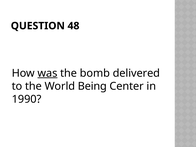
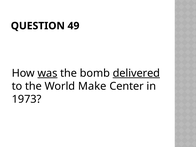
48: 48 -> 49 (73, 26)
delivered underline: none -> present (136, 73)
Being: Being -> Make (92, 86)
1990: 1990 -> 1973 (27, 99)
